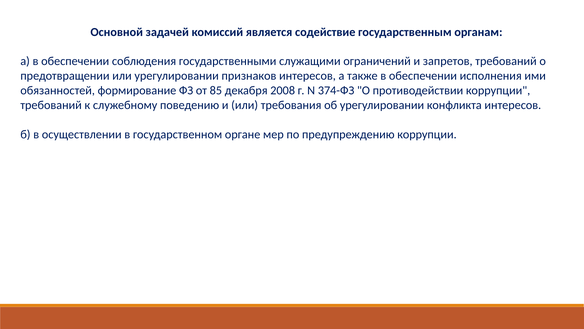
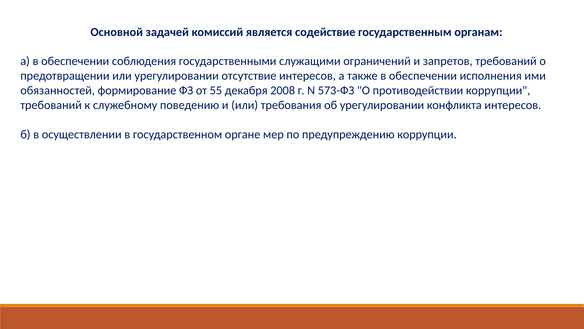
признаков: признаков -> отсутствие (249, 76)
85: 85 -> 55 (216, 90)
374-ФЗ: 374-ФЗ -> 573-ФЗ (336, 90)
